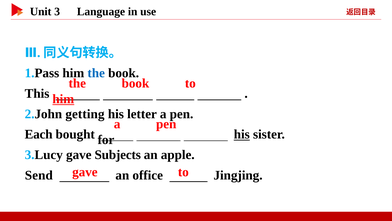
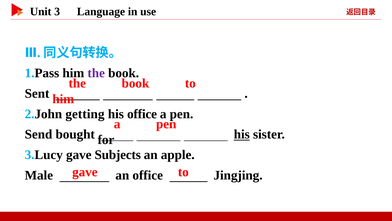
the colour: blue -> purple (96, 73)
This: This -> Sent (37, 93)
him underline: present -> none (63, 99)
his letter: letter -> office (142, 114)
Each: Each -> Send (39, 134)
Send: Send -> Male (39, 175)
